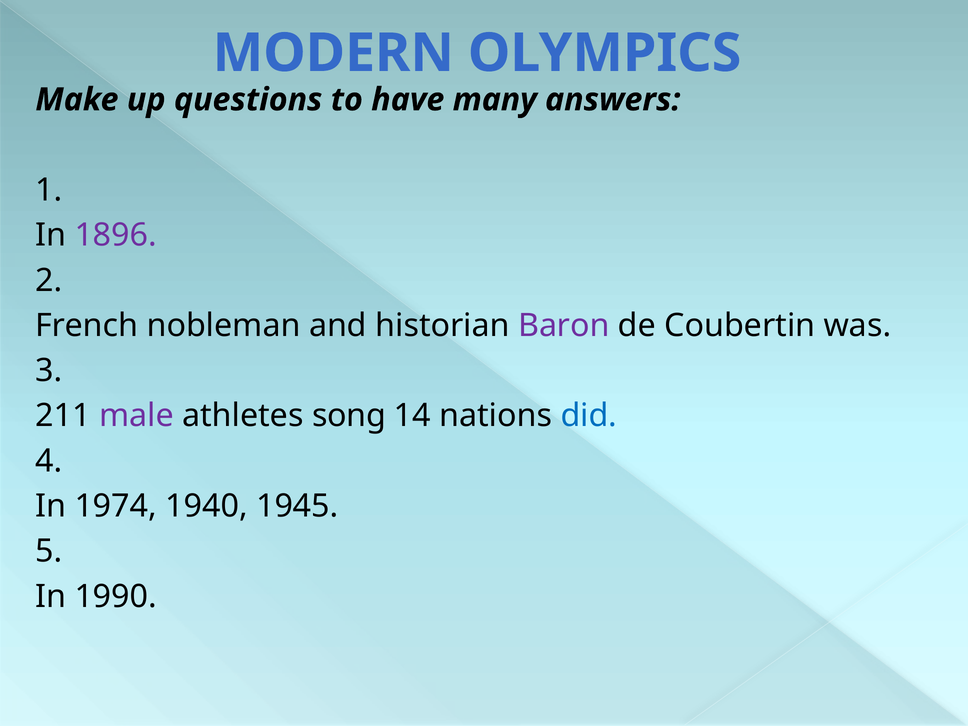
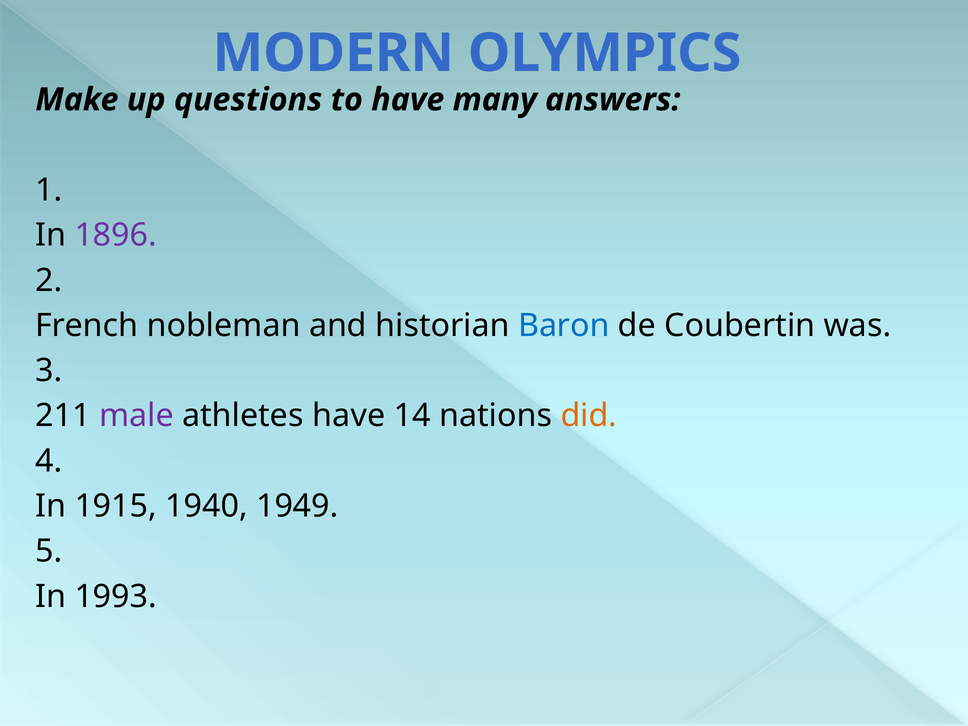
Baron colour: purple -> blue (564, 326)
athletes song: song -> have (349, 416)
did colour: blue -> orange (589, 416)
1974: 1974 -> 1915 (116, 506)
1945: 1945 -> 1949 (297, 506)
1990: 1990 -> 1993 (116, 596)
